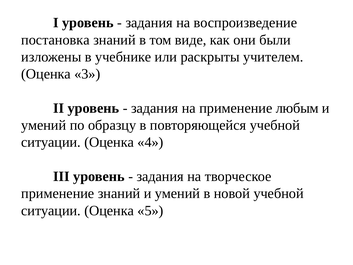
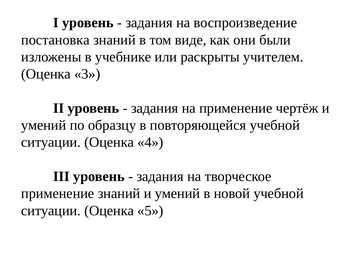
любым: любым -> чертёж (297, 108)
